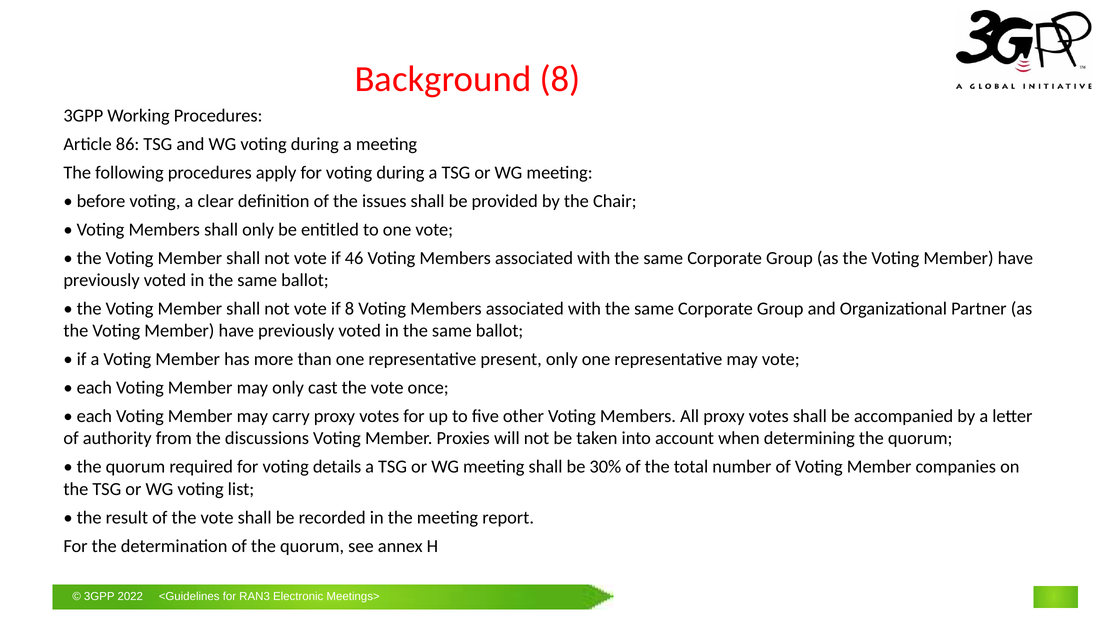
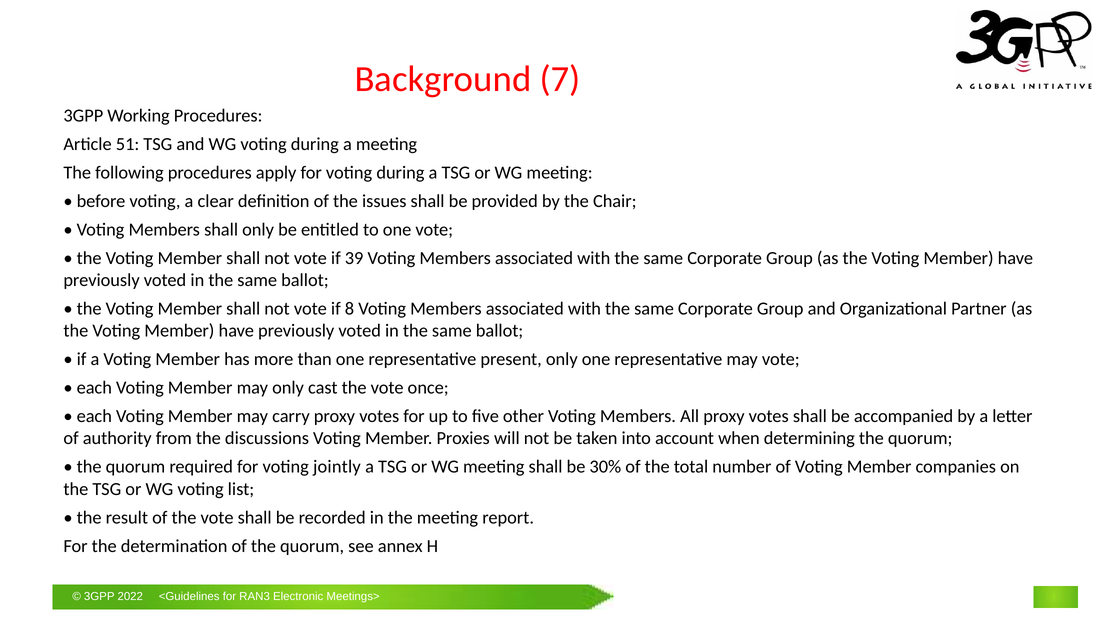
Background 8: 8 -> 7 (560, 79)
86: 86 -> 51 (128, 144)
46: 46 -> 39 (354, 258)
details: details -> jointly (337, 467)
